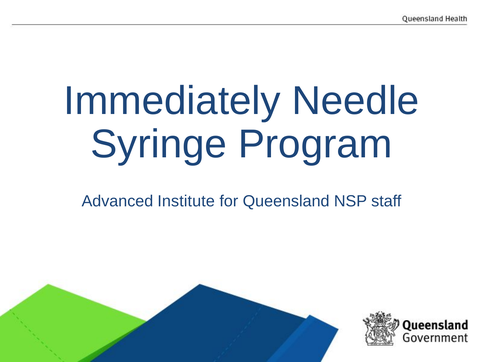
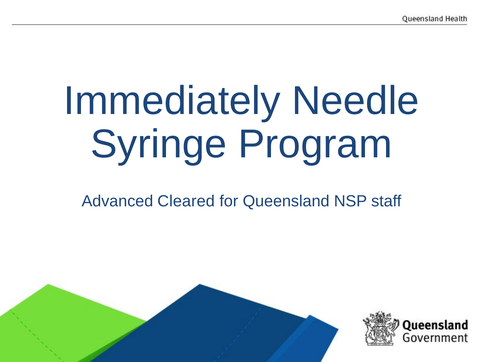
Institute: Institute -> Cleared (186, 201)
